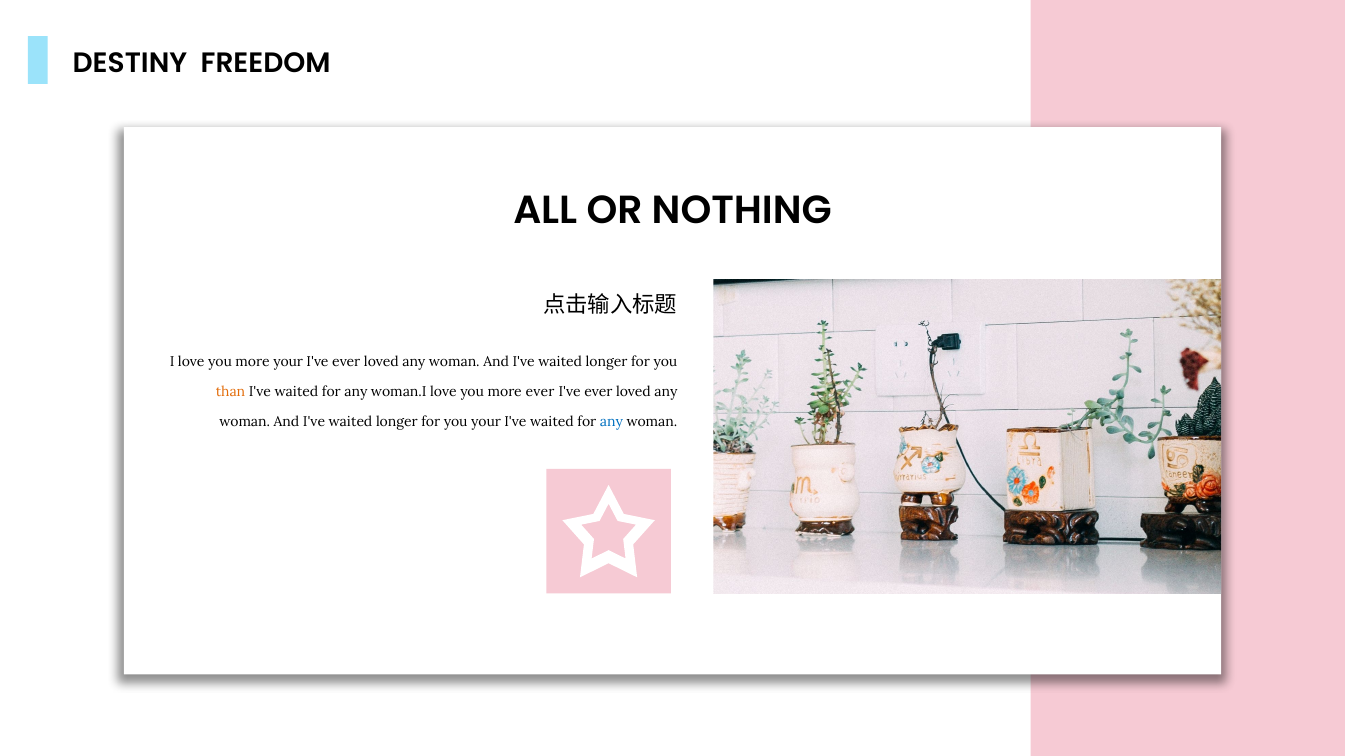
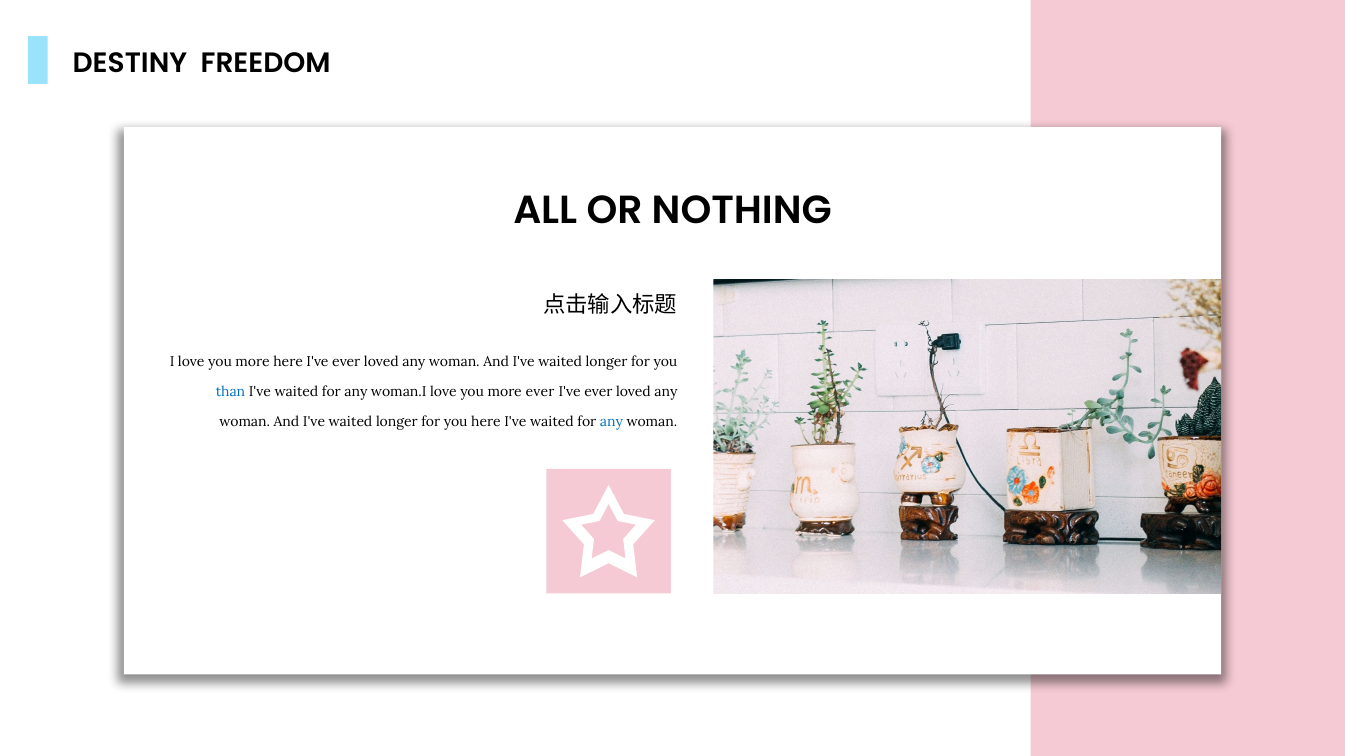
more your: your -> here (288, 362)
than colour: orange -> blue (231, 392)
you your: your -> here (486, 423)
